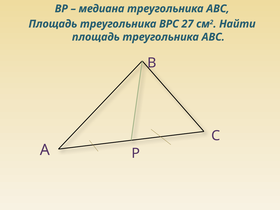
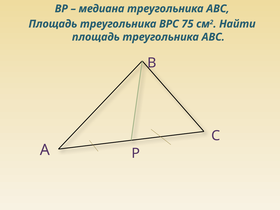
27: 27 -> 75 (187, 24)
